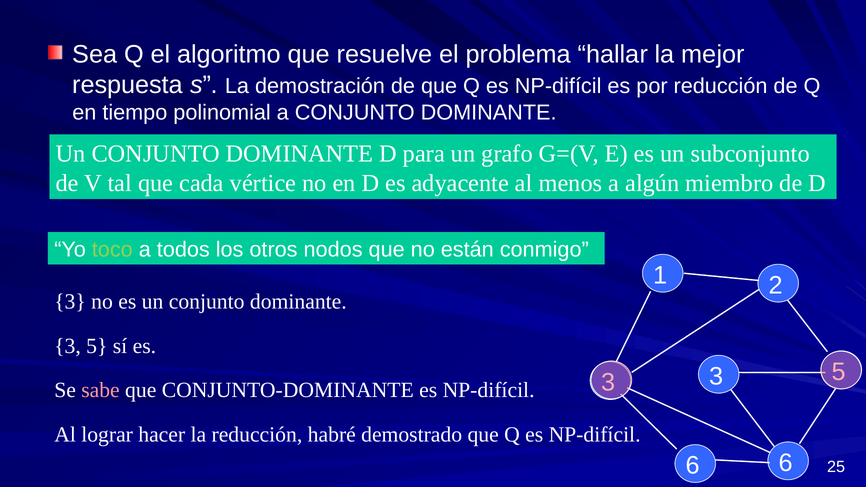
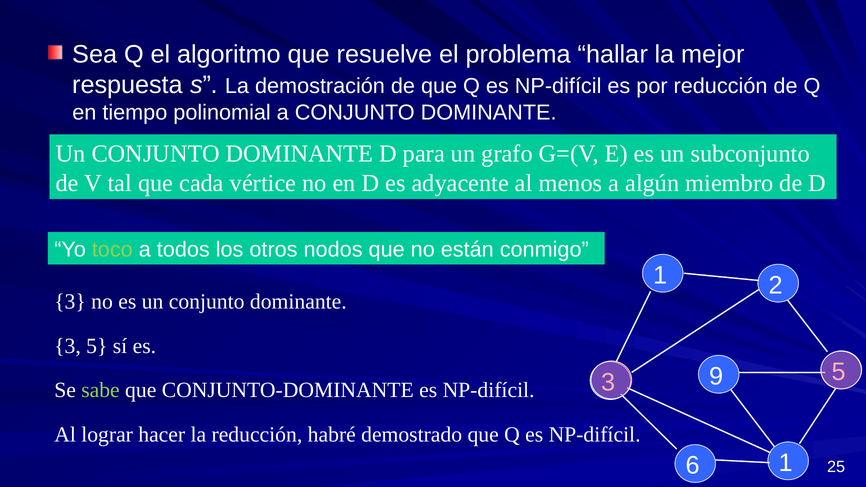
3: 3 -> 9 (716, 376)
sabe colour: pink -> light green (100, 390)
6 6: 6 -> 1 (786, 463)
